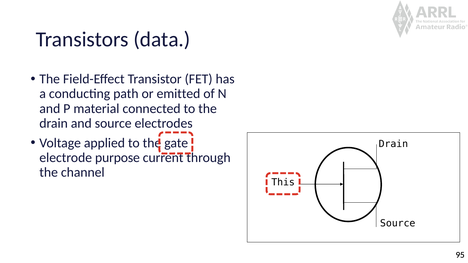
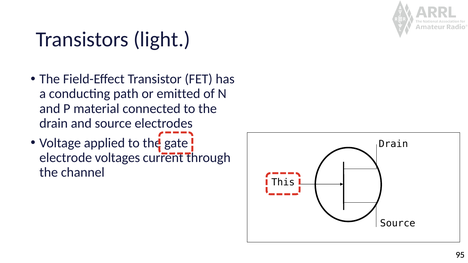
data: data -> light (162, 39)
purpose: purpose -> voltages (117, 158)
